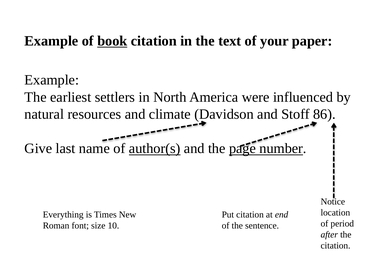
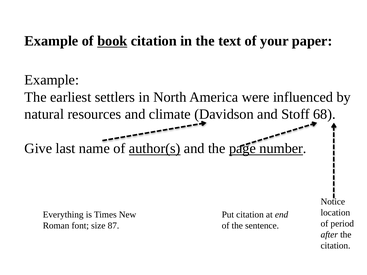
86: 86 -> 68 (324, 114)
10: 10 -> 87 (113, 226)
